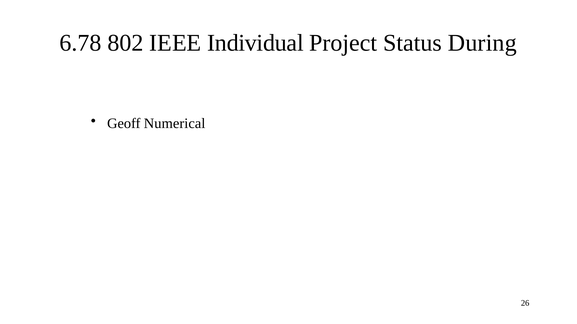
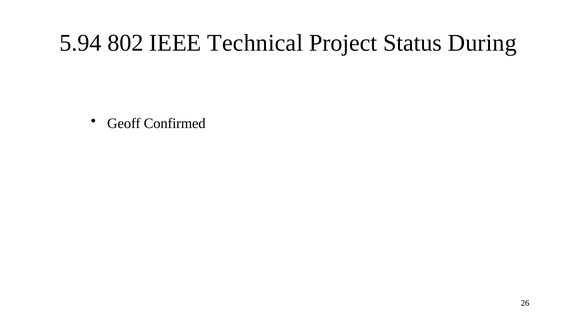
6.78: 6.78 -> 5.94 (80, 43)
Individual: Individual -> Technical (255, 43)
Numerical: Numerical -> Confirmed (175, 124)
